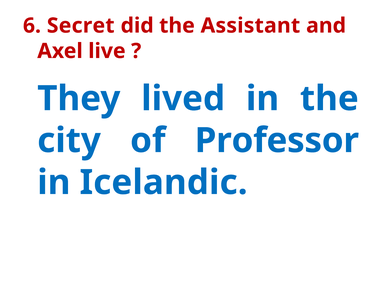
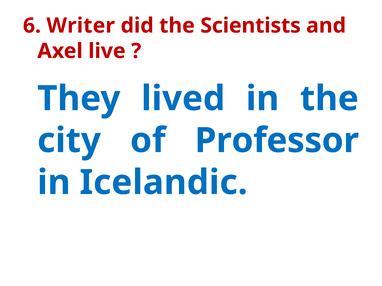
Secret: Secret -> Writer (81, 26)
Assistant: Assistant -> Scientists (251, 26)
